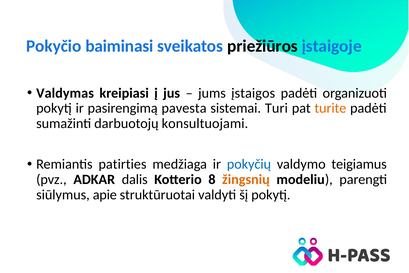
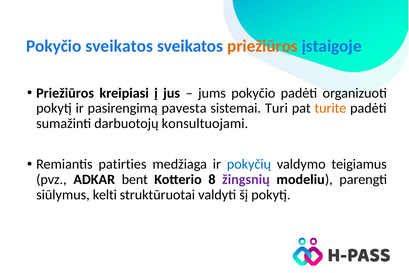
Pokyčio baiminasi: baiminasi -> sveikatos (119, 46)
priežiūros colour: black -> orange (262, 46)
Valdymas: Valdymas -> Priežiūros (65, 93)
jums įstaigos: įstaigos -> pokyčio (253, 93)
dalis: dalis -> bent (135, 179)
žingsnių colour: orange -> purple (246, 179)
apie: apie -> kelti (105, 195)
